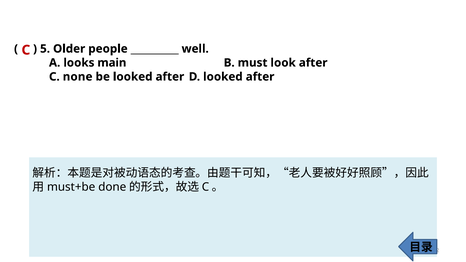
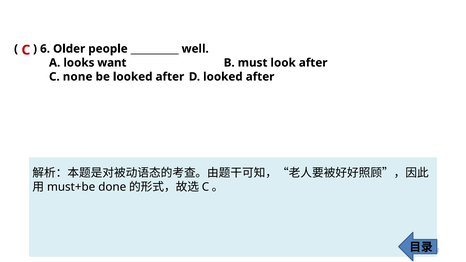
5: 5 -> 6 (45, 49)
main: main -> want (112, 63)
